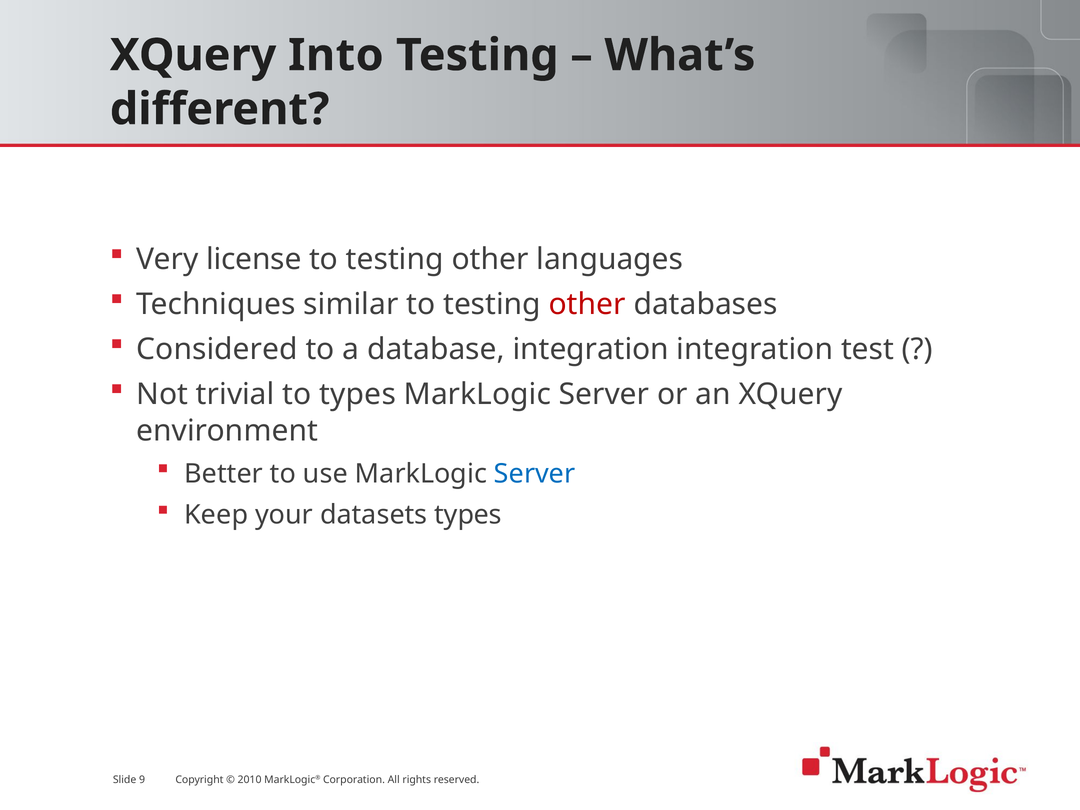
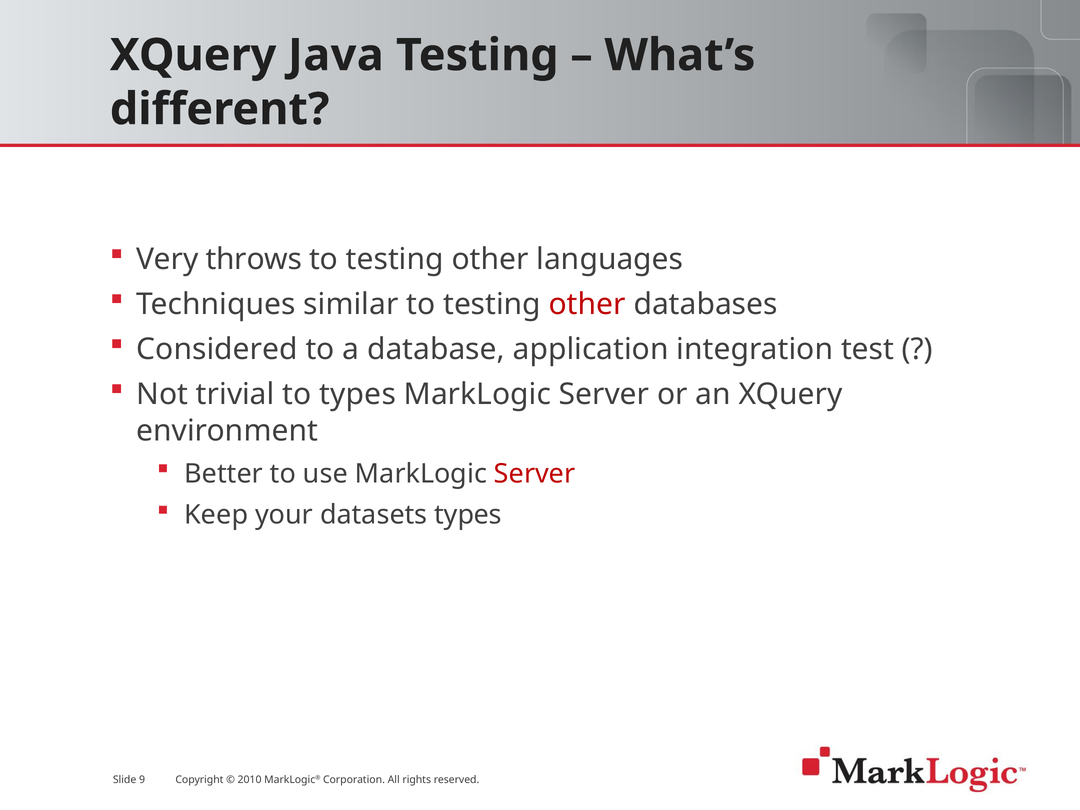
Into: Into -> Java (336, 55)
license: license -> throws (254, 259)
database integration: integration -> application (591, 350)
Server colour: blue -> red (535, 474)
